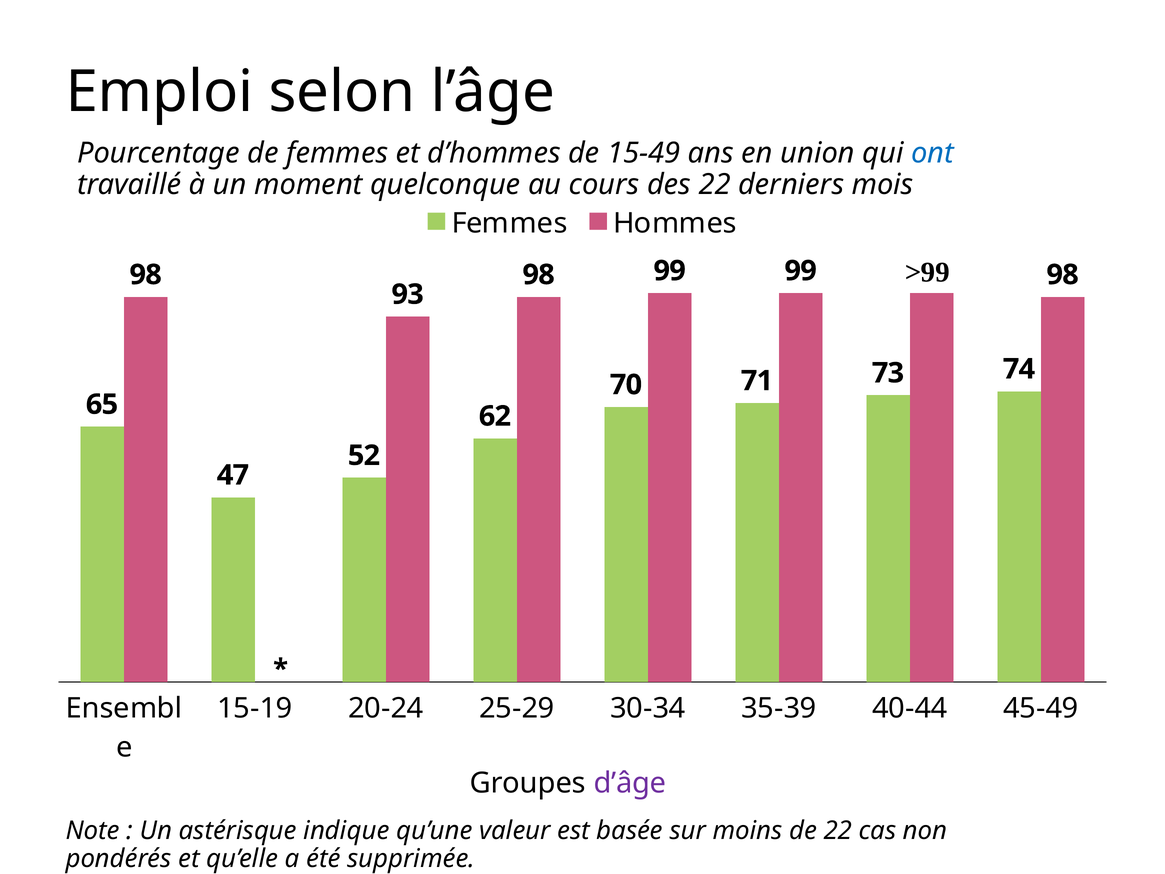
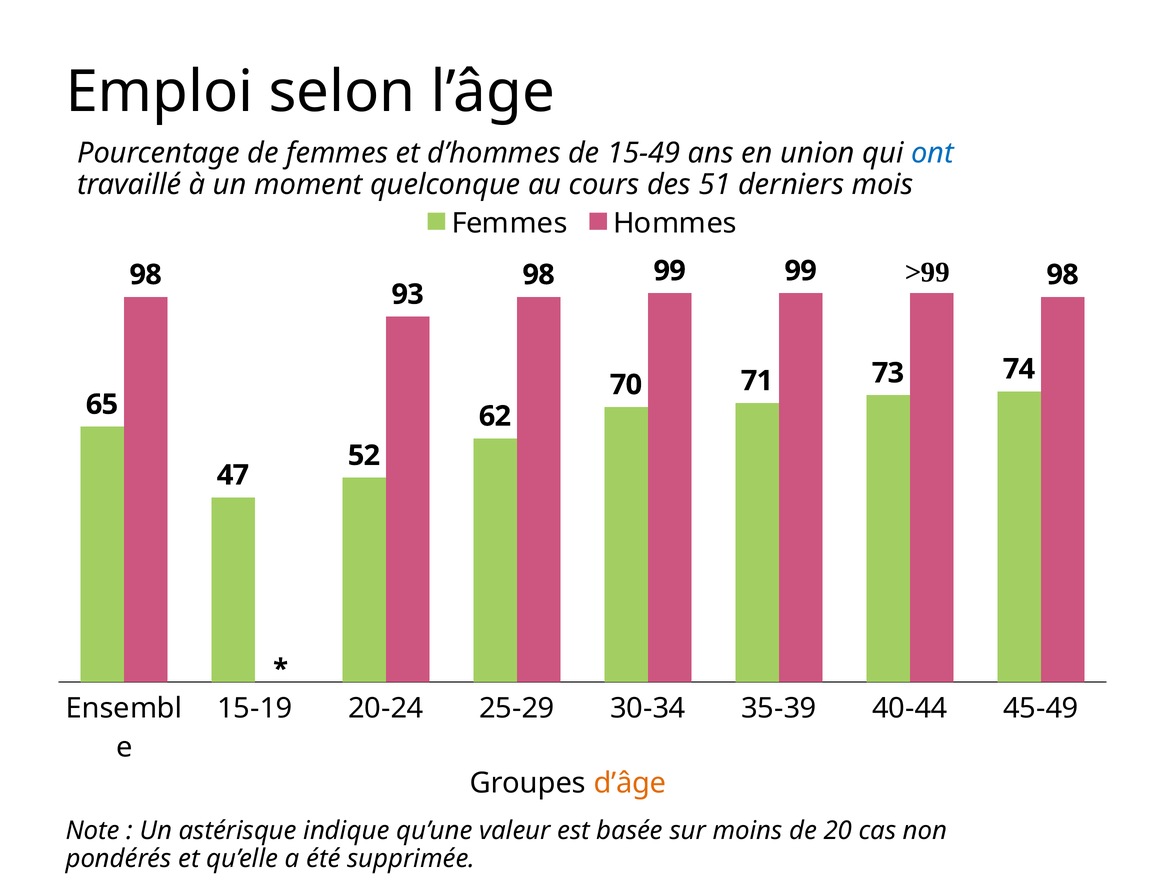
des 22: 22 -> 51 (715, 185)
d’âge colour: purple -> orange (630, 783)
de 22: 22 -> 20 (838, 831)
